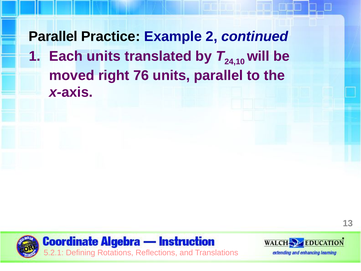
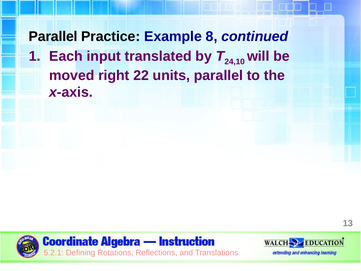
2: 2 -> 8 (212, 37)
Each units: units -> input (104, 56)
76: 76 -> 22 (141, 75)
